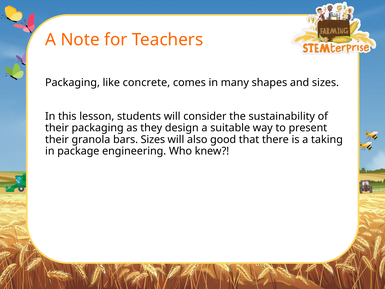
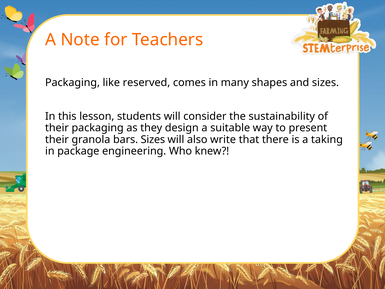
concrete: concrete -> reserved (146, 82)
good: good -> write (223, 139)
